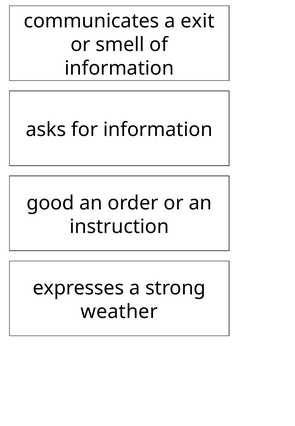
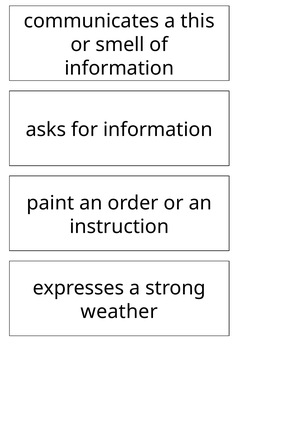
exit: exit -> this (198, 21)
good: good -> paint (50, 203)
